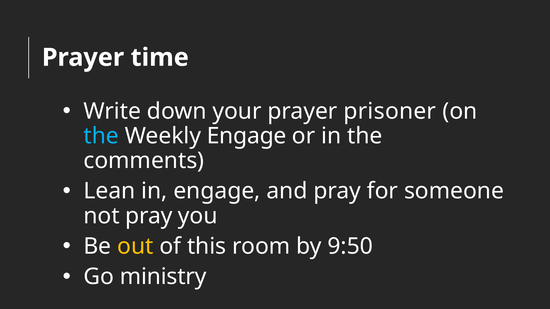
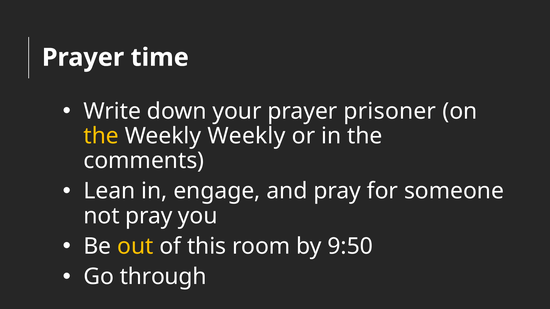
the colour: light blue -> yellow (101, 136)
Weekly Engage: Engage -> Weekly (246, 136)
ministry: ministry -> through (163, 277)
